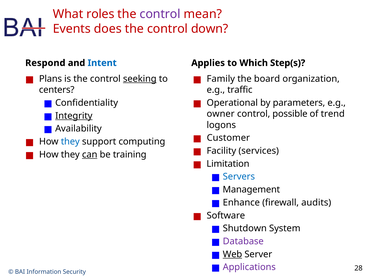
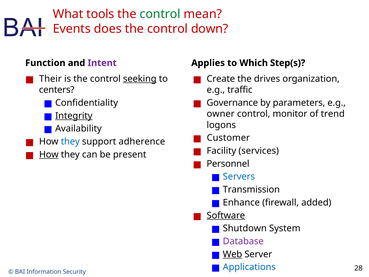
roles: roles -> tools (100, 14)
control colour: purple -> green (160, 14)
Respond: Respond -> Function (45, 63)
Intent colour: blue -> purple (102, 63)
Plans: Plans -> Their (50, 79)
Family: Family -> Create (221, 79)
board: board -> drives (267, 79)
Operational: Operational -> Governance (232, 103)
possible: possible -> monitor (290, 114)
computing: computing -> adherence (142, 141)
How underline: none -> present (49, 154)
can underline: present -> none (90, 154)
training: training -> present (130, 154)
Limitation: Limitation -> Personnel (228, 164)
Management: Management -> Transmission (251, 189)
audits: audits -> added (316, 202)
Software underline: none -> present (226, 215)
Applications colour: purple -> blue (249, 267)
